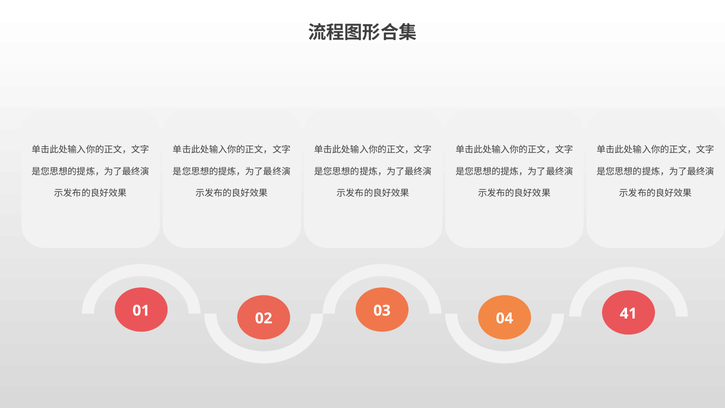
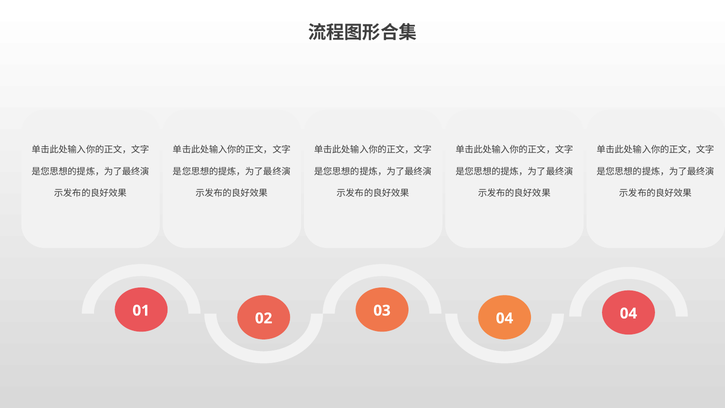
04 41: 41 -> 04 (628, 313)
